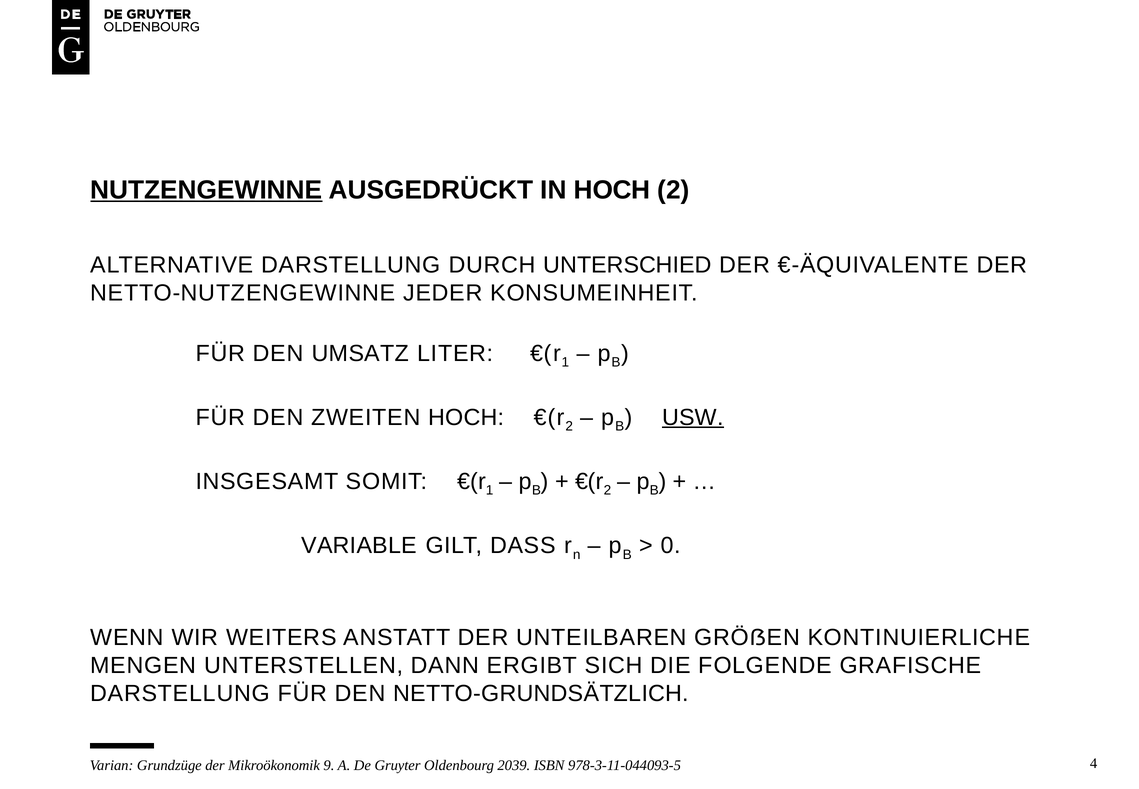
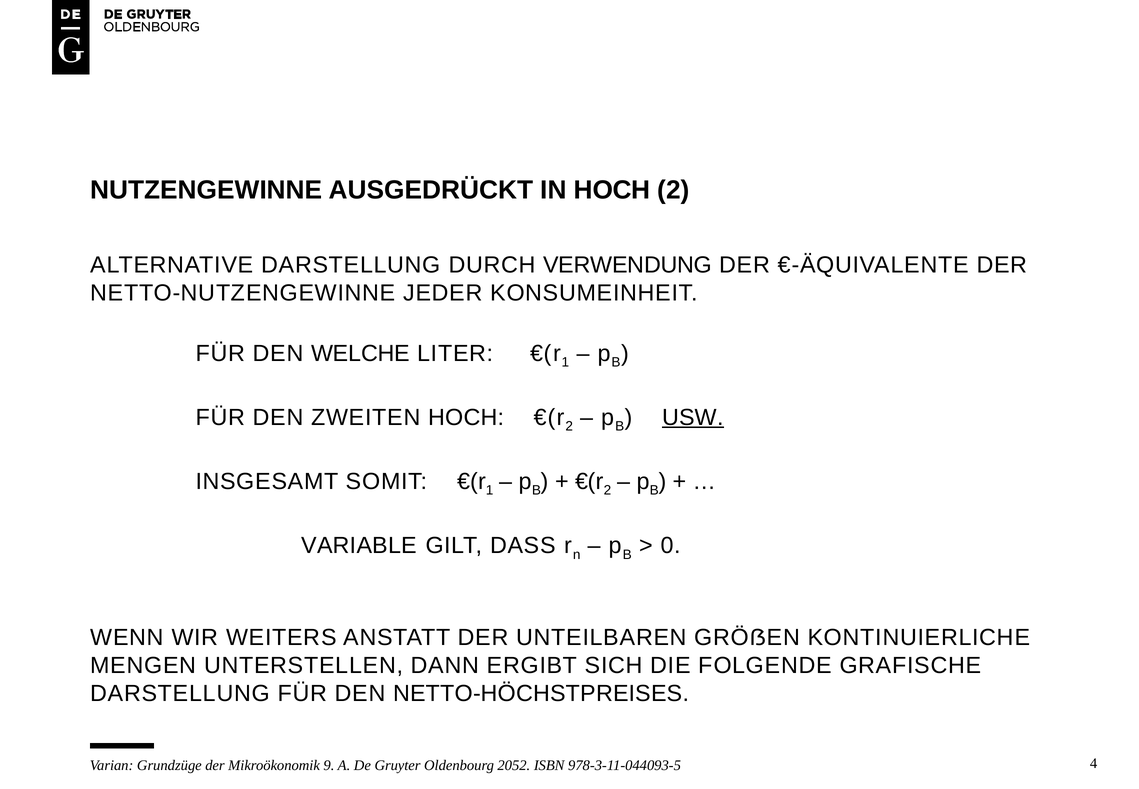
NUTZENGEWINNE underline: present -> none (206, 190)
UNTERSCHIED: UNTERSCHIED -> VERWENDUNG (628, 265)
UMSATZ: UMSATZ -> WELCHE (360, 353)
NETTO-GRUNDSÄTZLICH: NETTO-GRUNDSÄTZLICH -> NETTO-HÖCHSTPREISES (541, 693)
2039: 2039 -> 2052 (514, 765)
